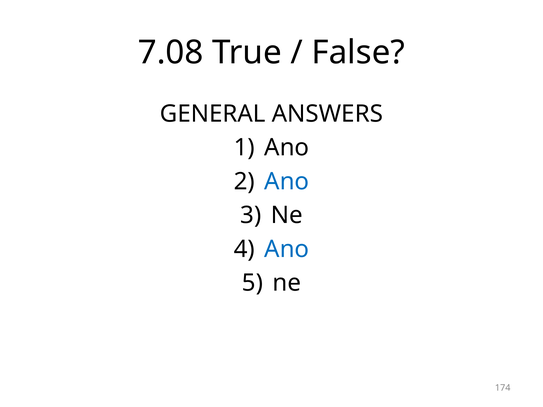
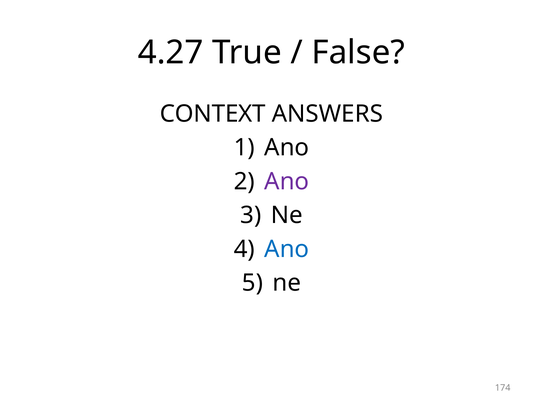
7.08: 7.08 -> 4.27 (171, 53)
GENERAL: GENERAL -> CONTEXT (213, 114)
Ano colour: blue -> purple (287, 182)
